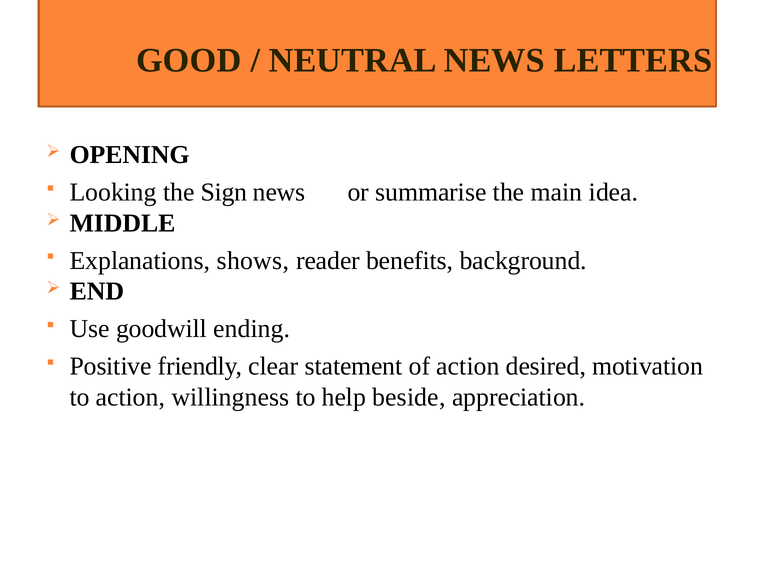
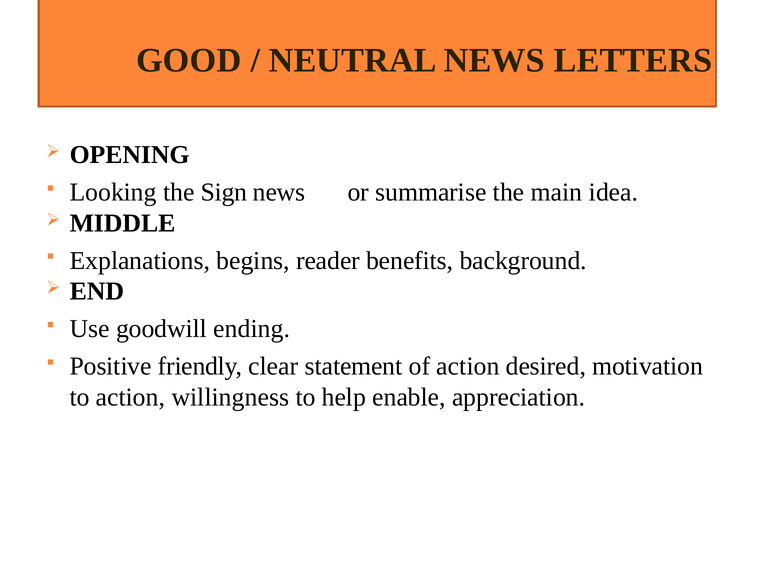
shows: shows -> begins (253, 261)
beside: beside -> enable (409, 398)
